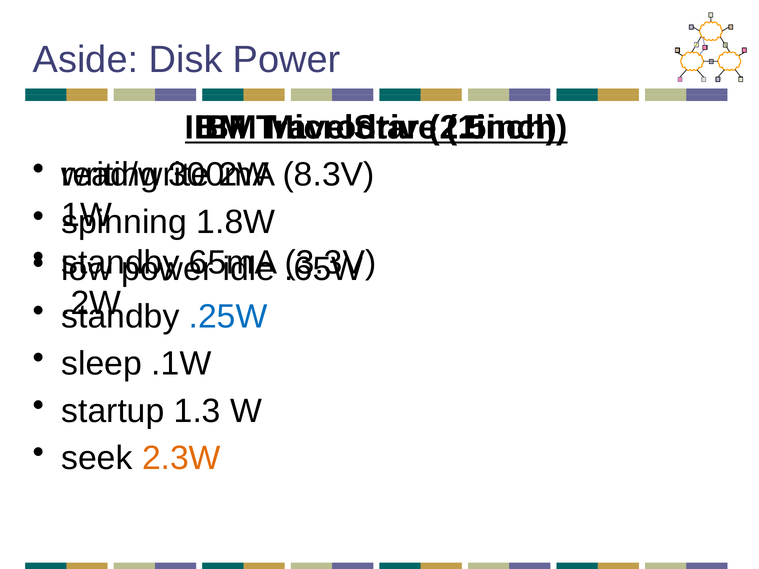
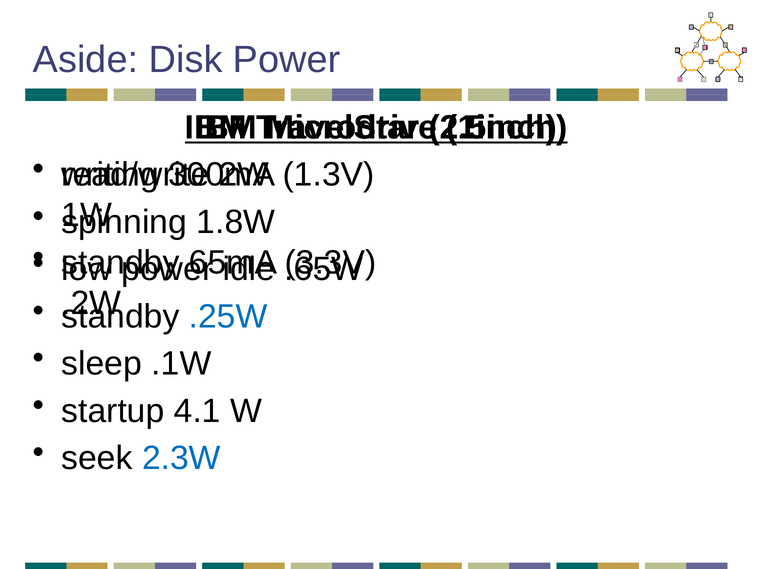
8.3V: 8.3V -> 1.3V (329, 175)
1.3: 1.3 -> 4.1 (197, 411)
2.3W colour: orange -> blue (181, 458)
